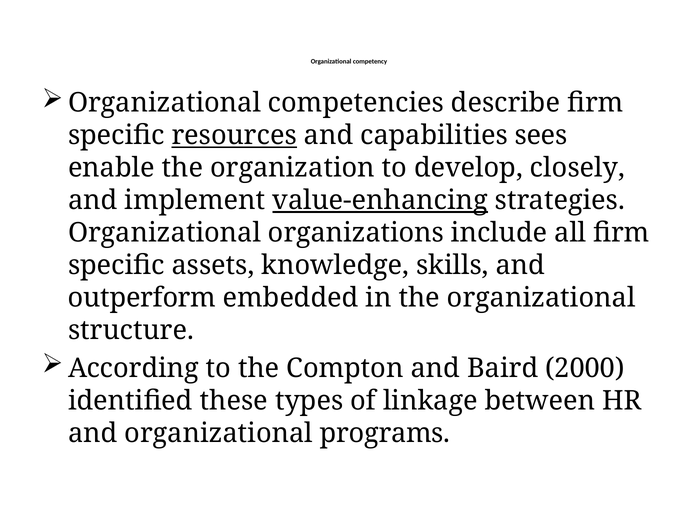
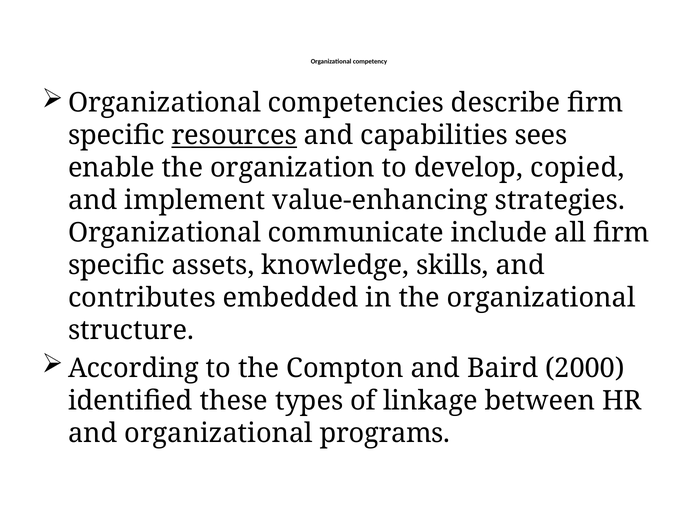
closely: closely -> copied (577, 168)
value-enhancing underline: present -> none (380, 201)
organizations: organizations -> communicate (356, 233)
outperform: outperform -> contributes (142, 298)
